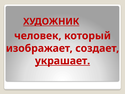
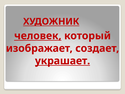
человек underline: none -> present (38, 36)
